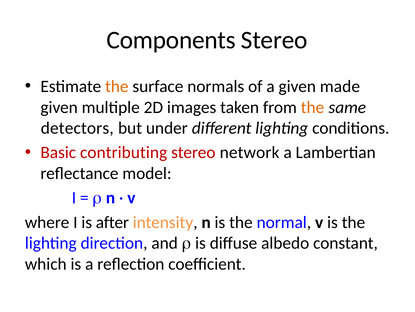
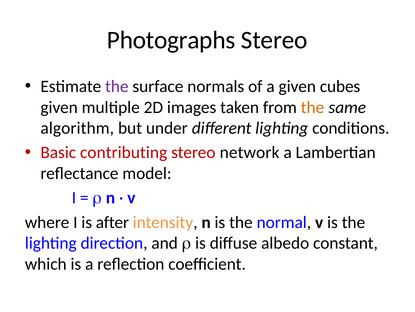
Components: Components -> Photographs (171, 40)
the colour: orange -> purple (117, 86)
made: made -> cubes (340, 86)
detectors: detectors -> algorithm (77, 128)
